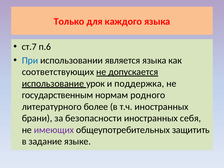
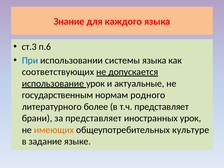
Только: Только -> Знание (69, 21)
ст.7: ст.7 -> ст.3 (29, 47)
является: является -> системы (123, 60)
поддержка: поддержка -> актуальные (139, 84)
т.ч иностранных: иностранных -> представляет (162, 107)
за безопасности: безопасности -> представляет (94, 118)
иностранных себя: себя -> урок (191, 118)
имеющих colour: purple -> orange (54, 130)
защитить: защитить -> культуре (191, 130)
